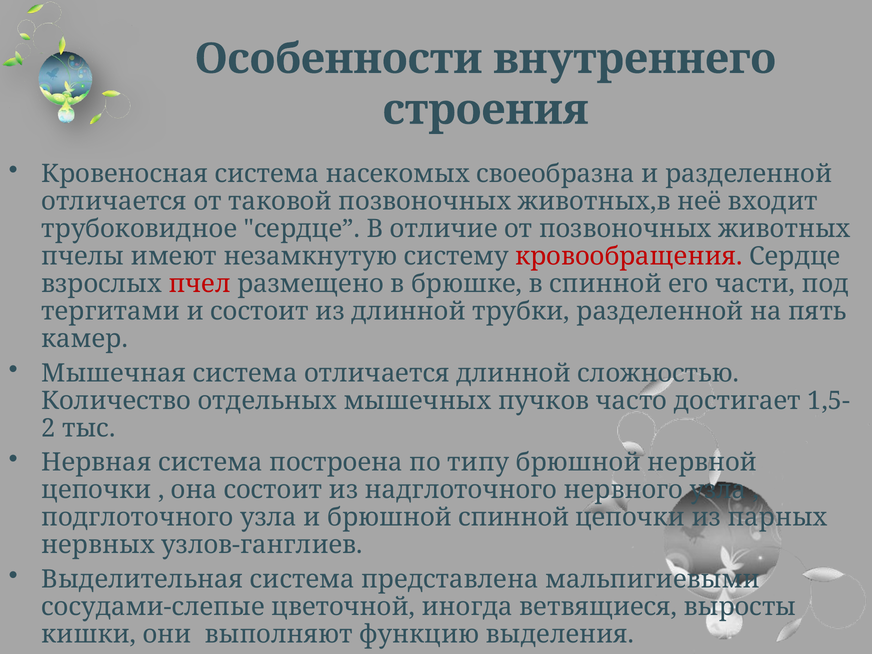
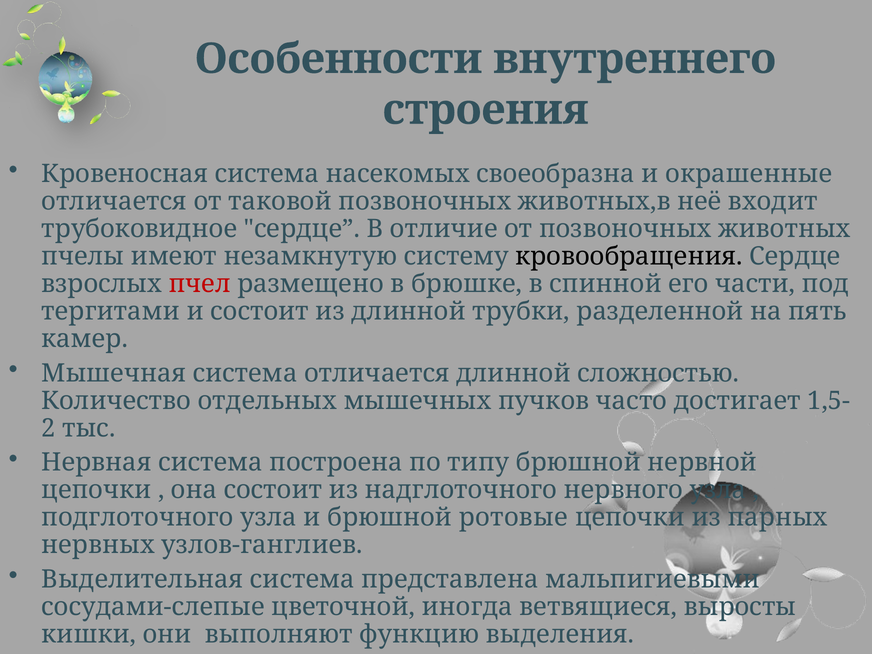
и разделенной: разделенной -> окрашенные (749, 174)
кровообращения colour: red -> black (629, 256)
брюшной спинной: спинной -> ротовые (513, 518)
